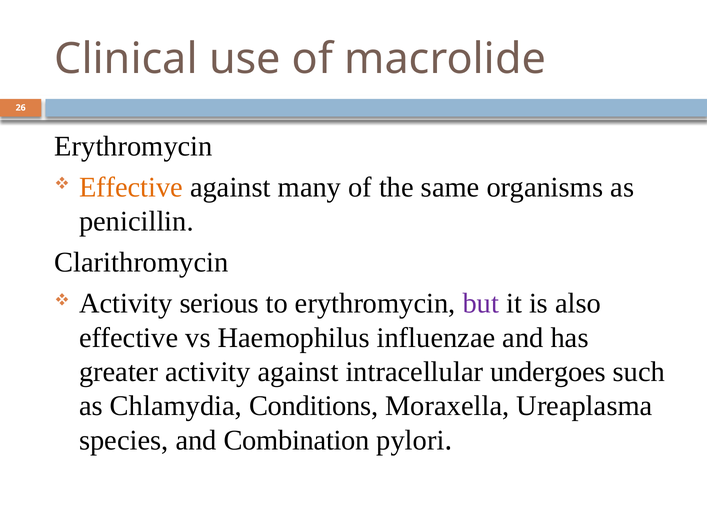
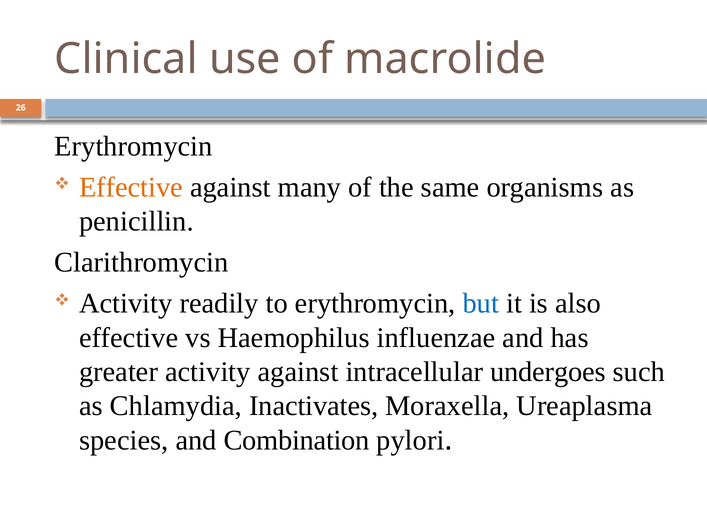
serious: serious -> readily (219, 304)
but colour: purple -> blue (481, 304)
Conditions: Conditions -> Inactivates (314, 406)
